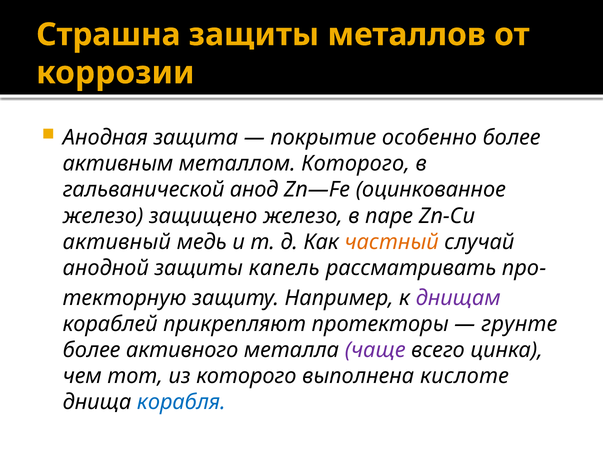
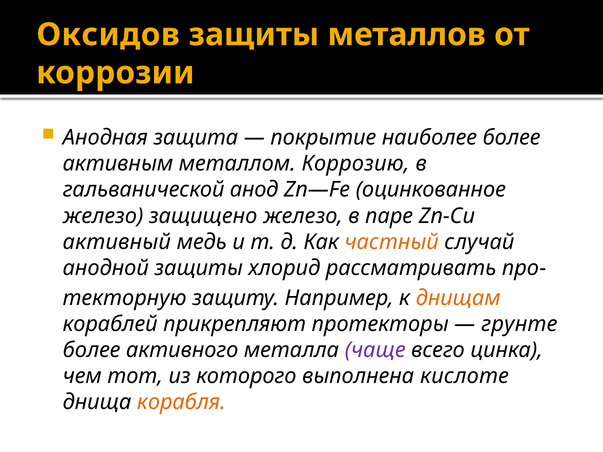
Страшна: Страшна -> Оксидов (108, 35)
особенно: особенно -> наиболее (429, 138)
металлом Которого: Которого -> Коррозию (356, 164)
капель: капель -> хлорид (284, 268)
днищам colour: purple -> orange (458, 298)
корабля colour: blue -> orange (181, 402)
